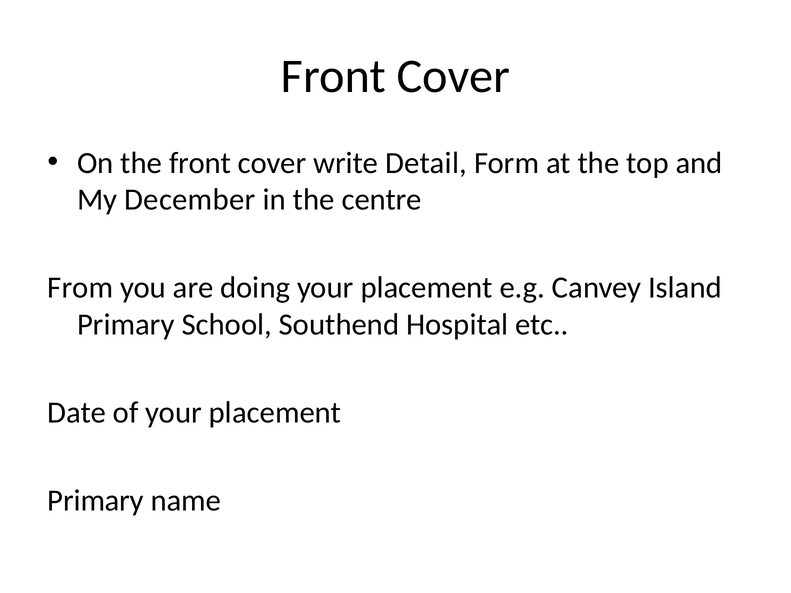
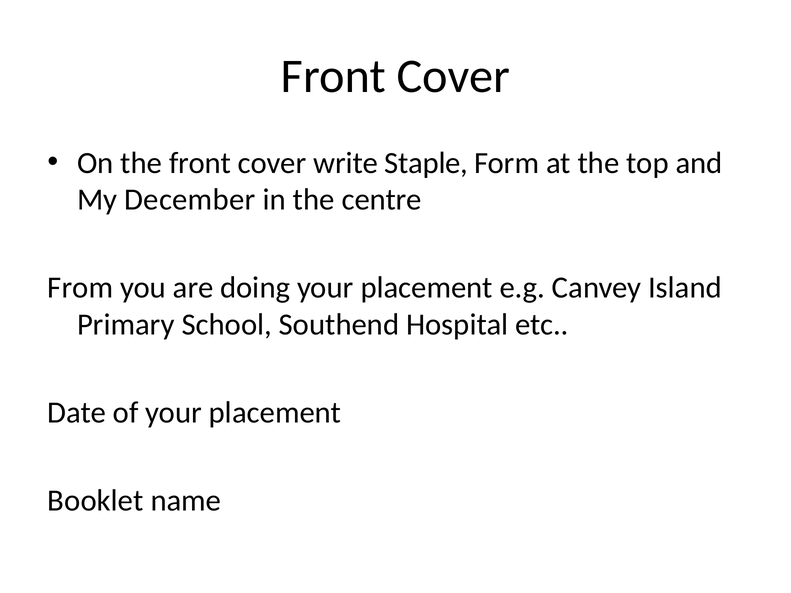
Detail: Detail -> Staple (426, 163)
Primary: Primary -> Booklet (96, 501)
